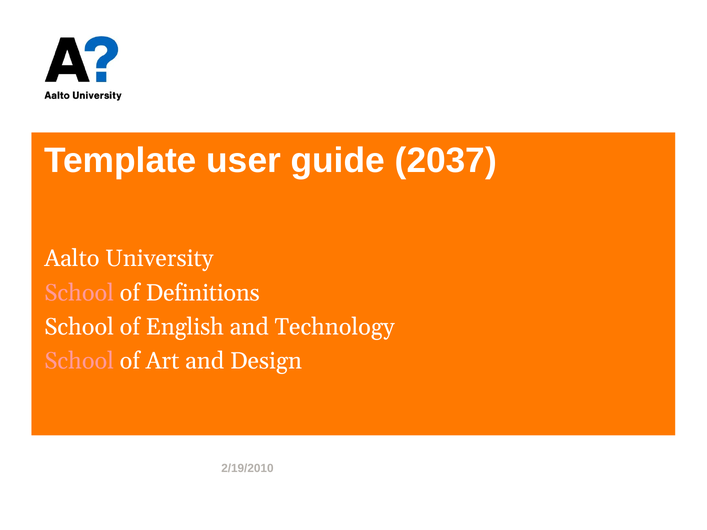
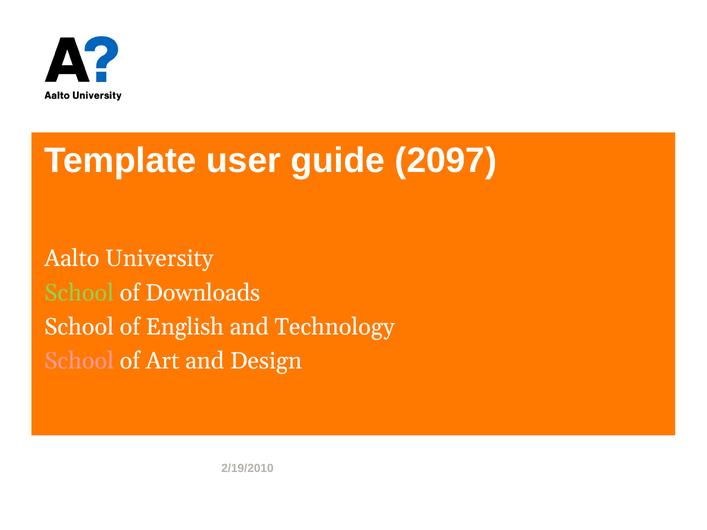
2037: 2037 -> 2097 (446, 161)
School colour: pink -> light green (79, 293)
Definitions: Definitions -> Downloads (203, 293)
